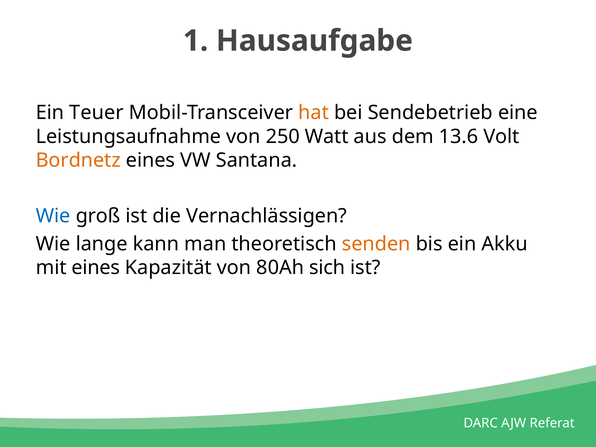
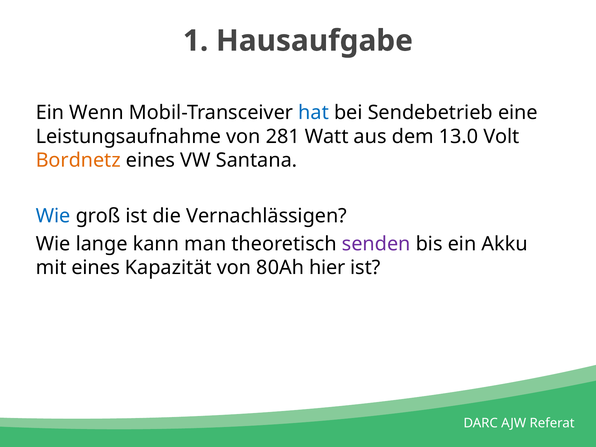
Teuer: Teuer -> Wenn (97, 113)
hat colour: orange -> blue (314, 113)
250: 250 -> 281 (283, 137)
13.6: 13.6 -> 13.0 (459, 137)
senden colour: orange -> purple (376, 244)
sich: sich -> hier (327, 268)
